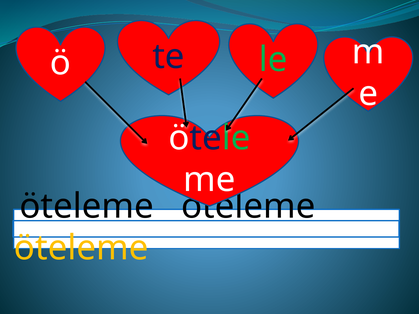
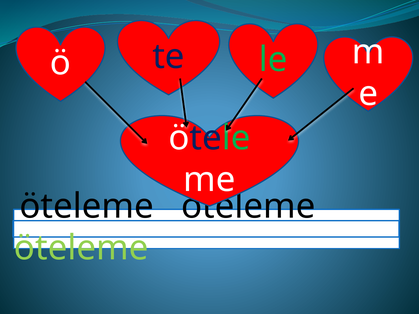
öteleme colour: yellow -> light green (81, 248)
